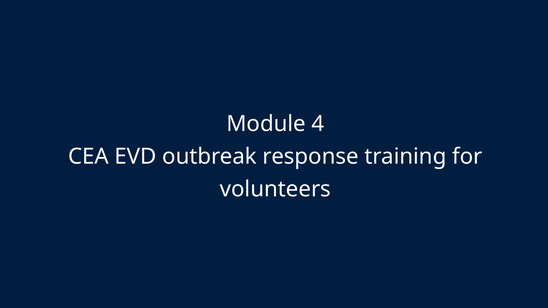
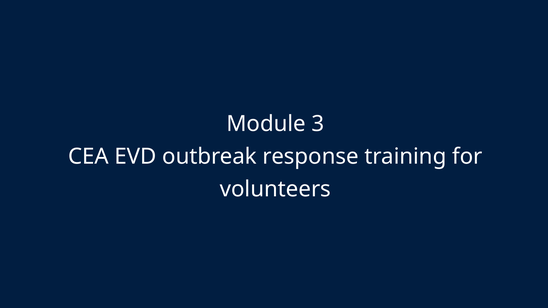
4: 4 -> 3 (318, 124)
